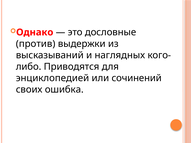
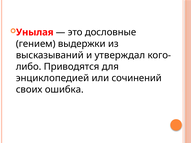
Однако: Однако -> Унылая (35, 32)
против: против -> гением (36, 44)
наглядных: наглядных -> утверждал (120, 55)
